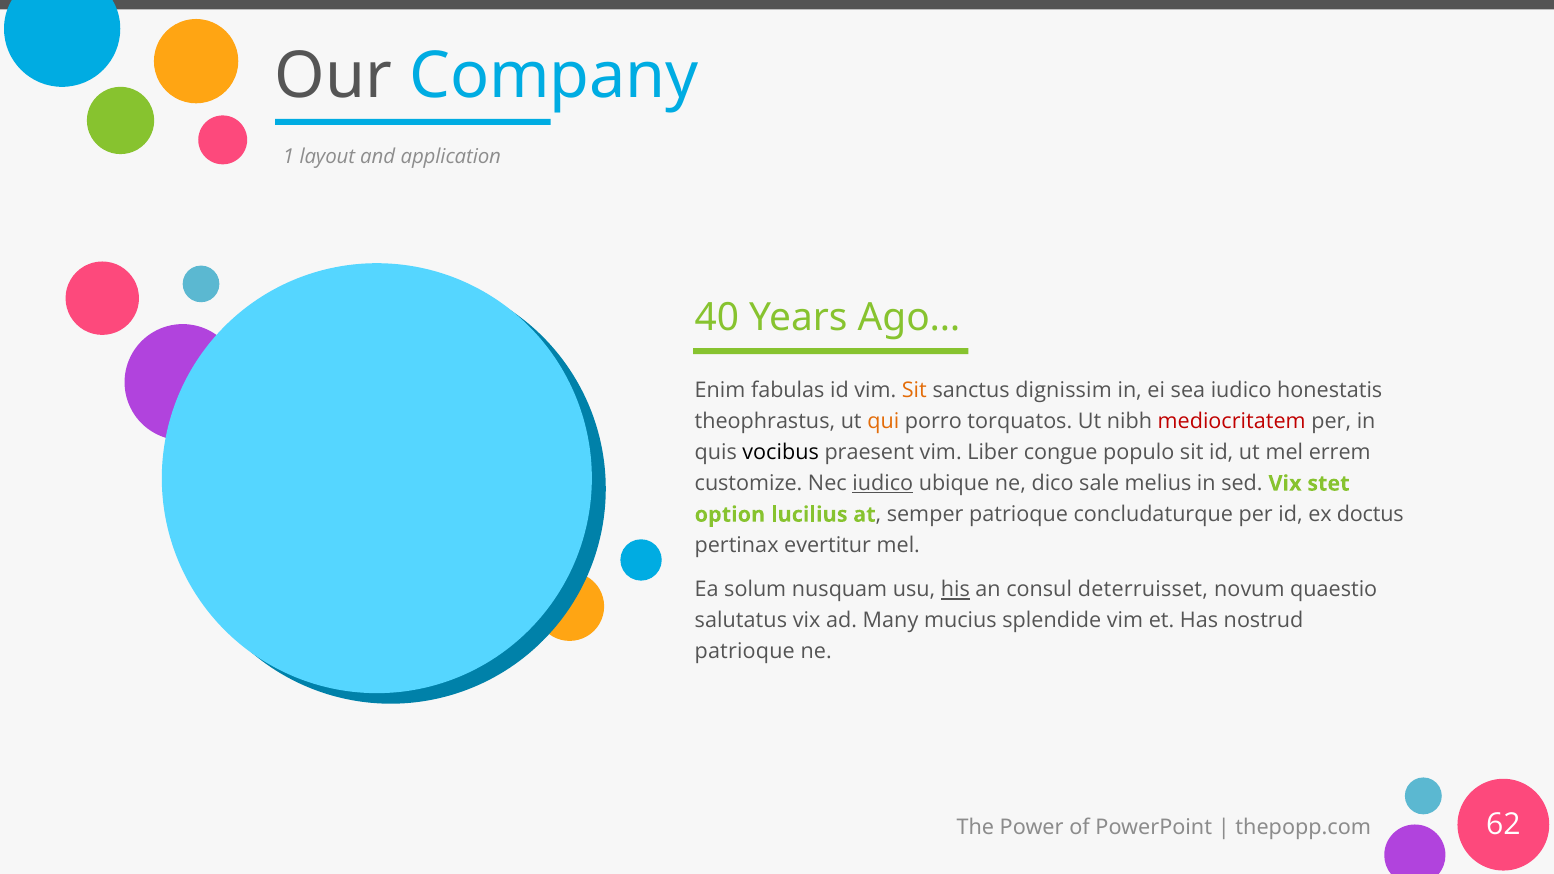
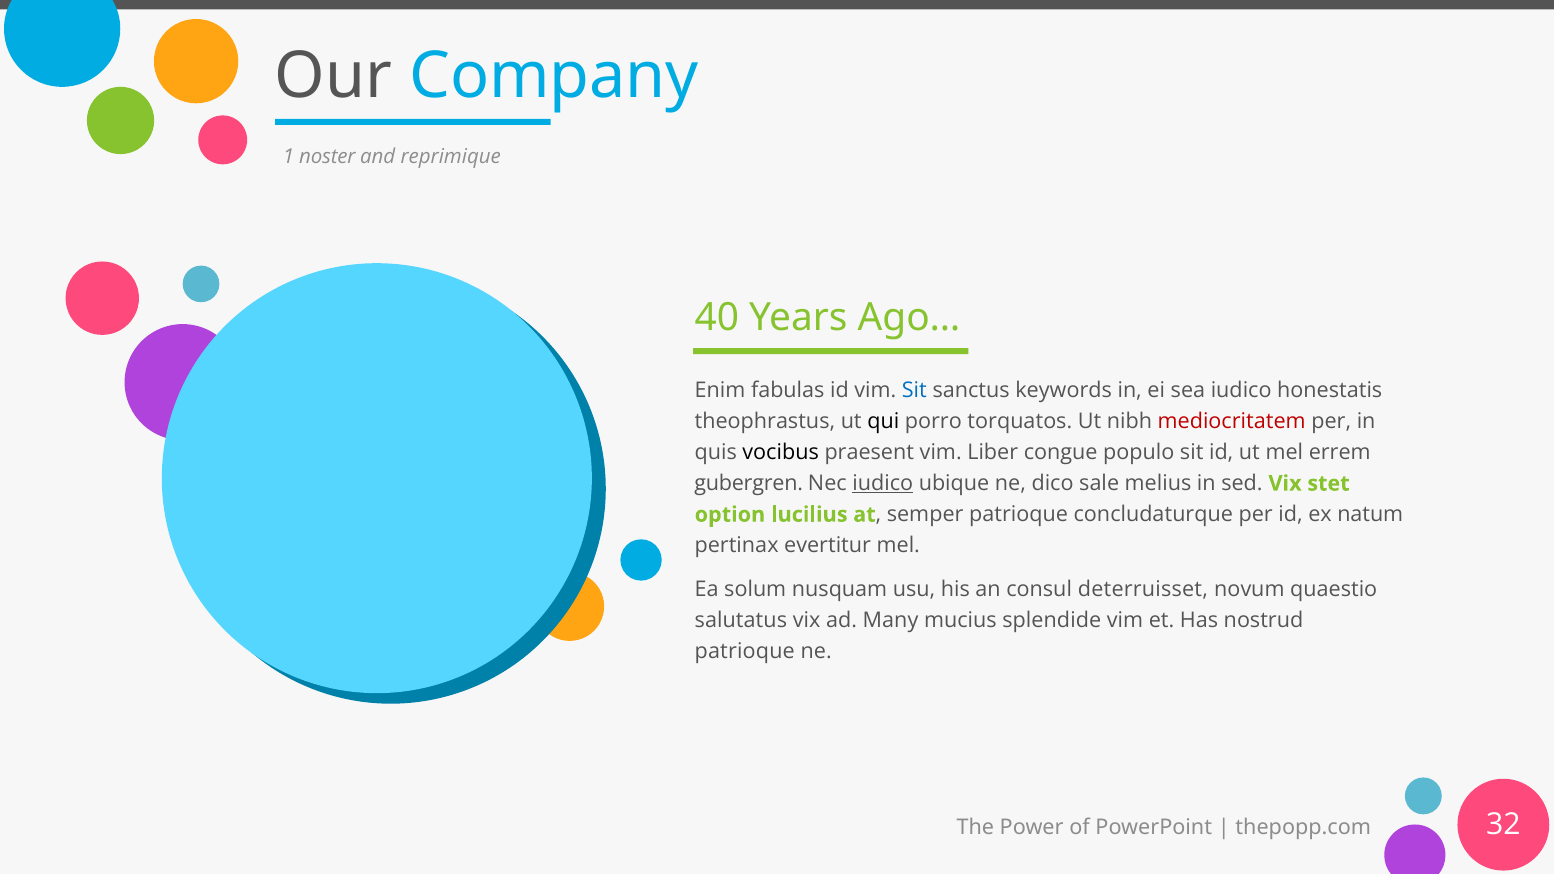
layout: layout -> noster (327, 157)
application: application -> reprimique (451, 157)
Sit colour: orange -> blue (914, 390)
dignissim: dignissim -> keywords (1064, 390)
qui colour: orange -> black (883, 421)
customize: customize -> gubergren (749, 484)
doctus: doctus -> natum (1370, 515)
his underline: present -> none (955, 590)
62: 62 -> 32 (1503, 825)
